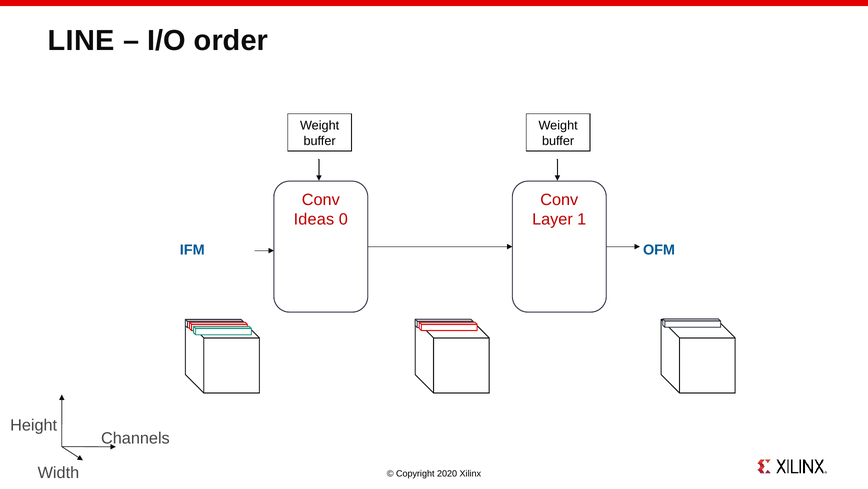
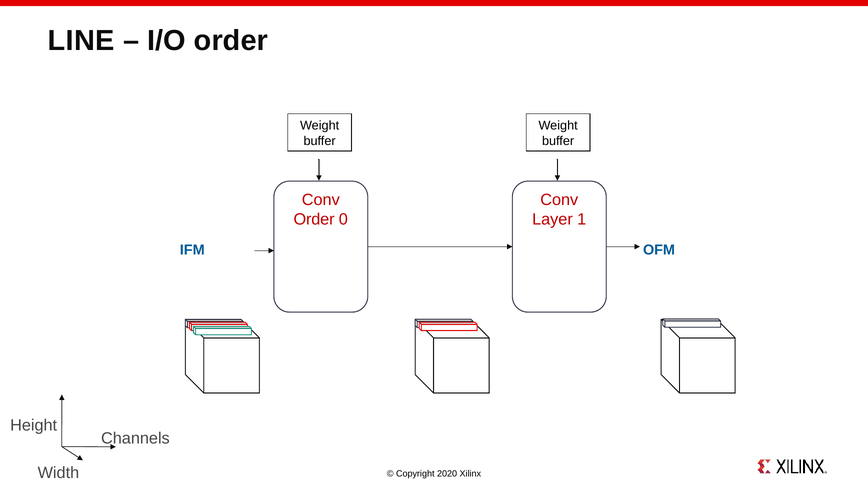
Ideas: Ideas -> Order (314, 219)
